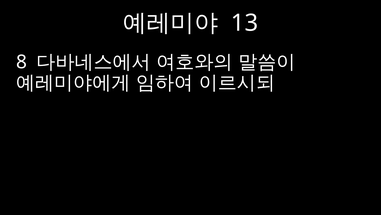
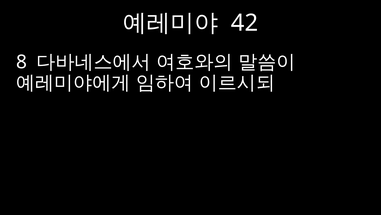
13: 13 -> 42 (245, 23)
